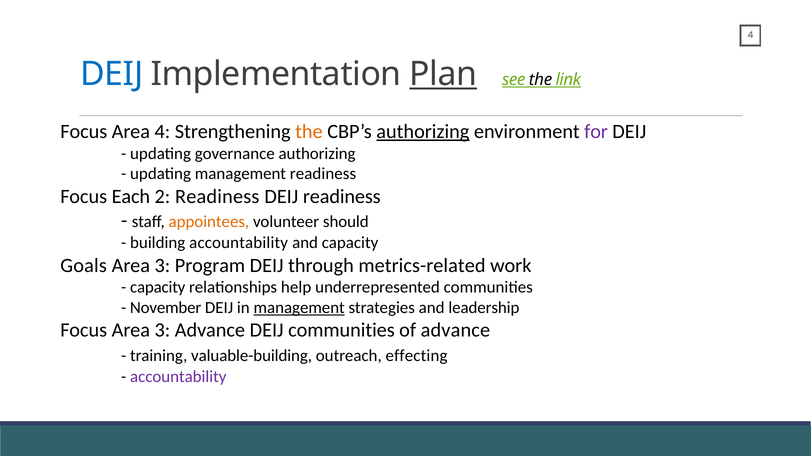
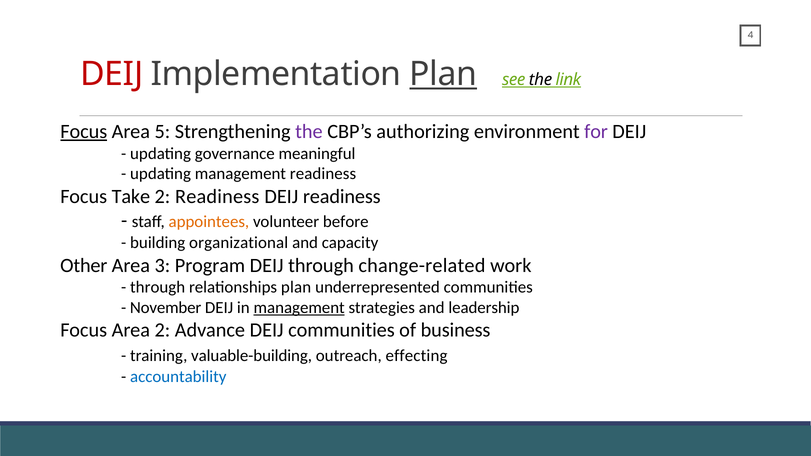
DEIJ colour: blue -> red (112, 74)
Focus underline: none -> present (84, 132)
Area 4: 4 -> 5 (162, 132)
the colour: orange -> purple (309, 132)
authorizing underline: present -> none (423, 132)
governance authorizing: authorizing -> meaningful (317, 154)
Each: Each -> Take (131, 197)
should: should -> before (346, 222)
building accountability: accountability -> organizational (239, 243)
Goals: Goals -> Other (84, 265)
metrics-related: metrics-related -> change-related (422, 265)
capacity: capacity -> through (158, 288)
relationships help: help -> plan (296, 288)
Focus Area 3: 3 -> 2 (162, 330)
of advance: advance -> business (456, 330)
accountability colour: purple -> blue (178, 377)
